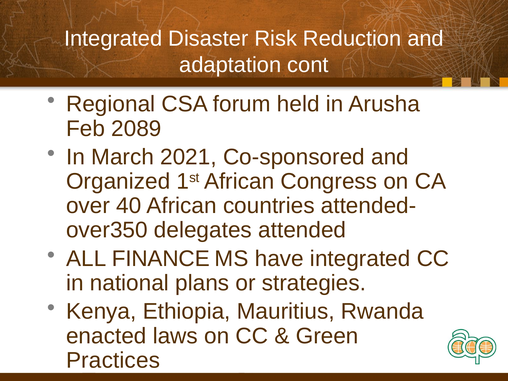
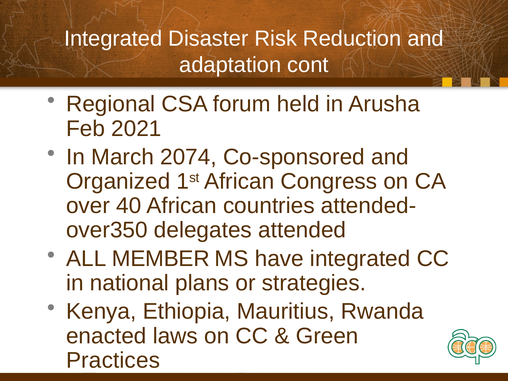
2089: 2089 -> 2021 (136, 129)
2021: 2021 -> 2074 (188, 157)
FINANCE: FINANCE -> MEMBER (161, 259)
